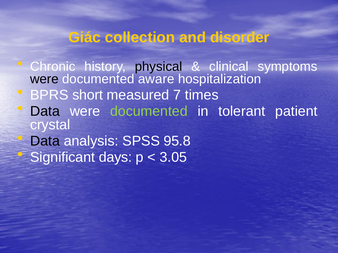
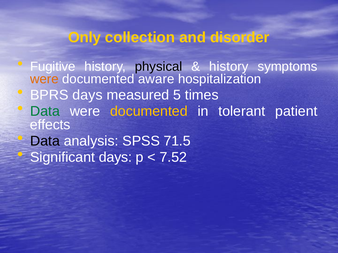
Giác: Giác -> Only (85, 37)
Chronic: Chronic -> Fugitive (53, 67)
clinical: clinical -> history (229, 67)
were colour: black -> orange (44, 79)
BPRS short: short -> days (88, 95)
7: 7 -> 5 (177, 95)
Data colour: black -> green (45, 111)
documented colour: light green -> yellow (149, 111)
crystal: crystal -> effects (50, 125)
95.8: 95.8 -> 71.5 (177, 141)
3.05: 3.05 -> 7.52 (173, 158)
